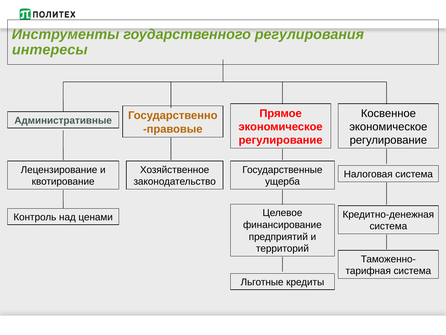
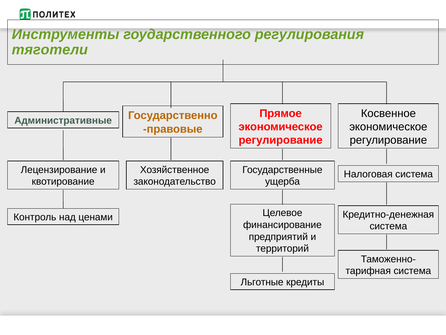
интересы: интересы -> тяготели (50, 50)
